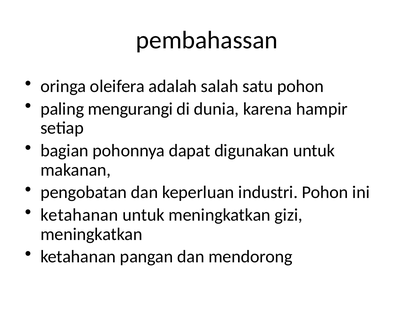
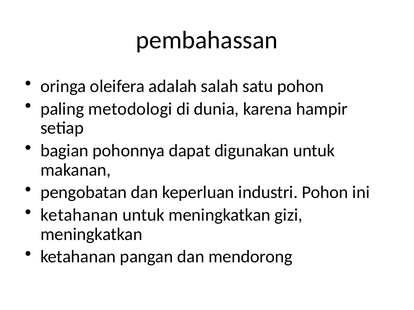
mengurangi: mengurangi -> metodologi (130, 109)
